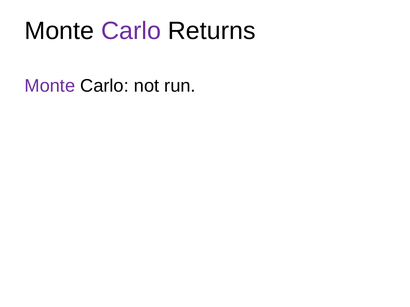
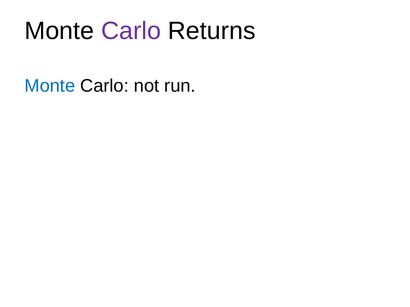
Monte colour: purple -> blue (50, 86)
